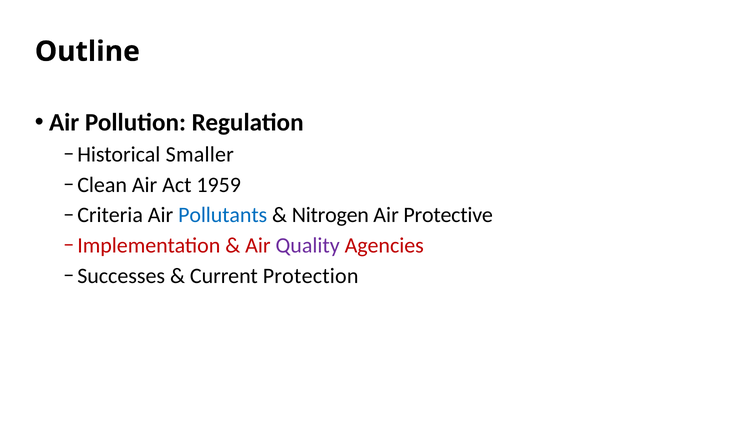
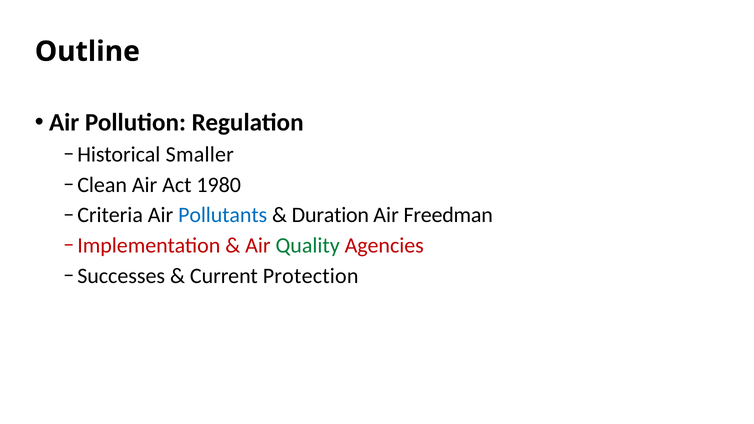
1959: 1959 -> 1980 (219, 185)
Nitrogen: Nitrogen -> Duration (330, 215)
Protective: Protective -> Freedman (448, 215)
Quality colour: purple -> green (308, 246)
